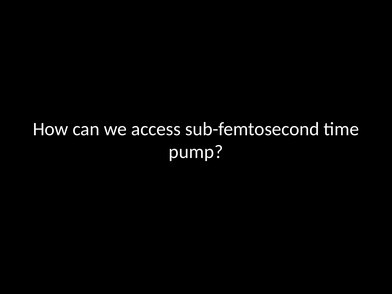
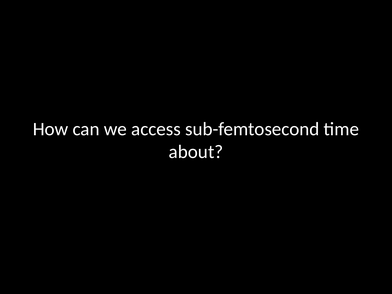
pump: pump -> about (196, 152)
